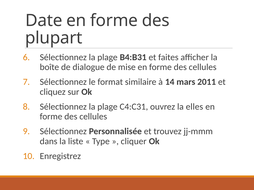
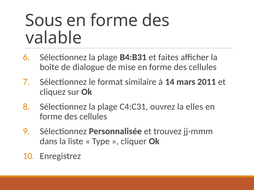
Date: Date -> Sous (44, 21)
plupart: plupart -> valable (54, 38)
